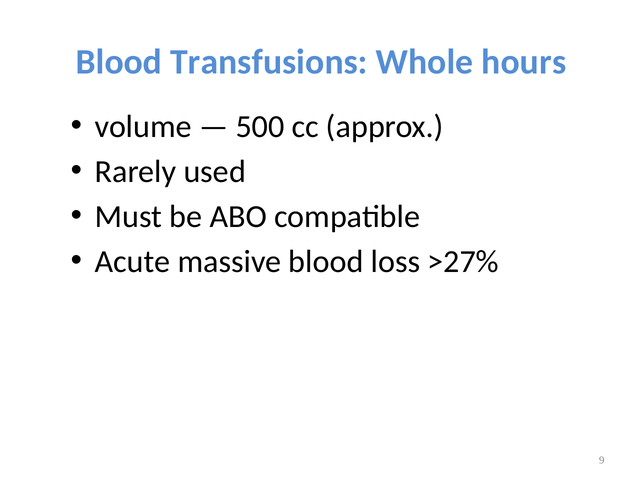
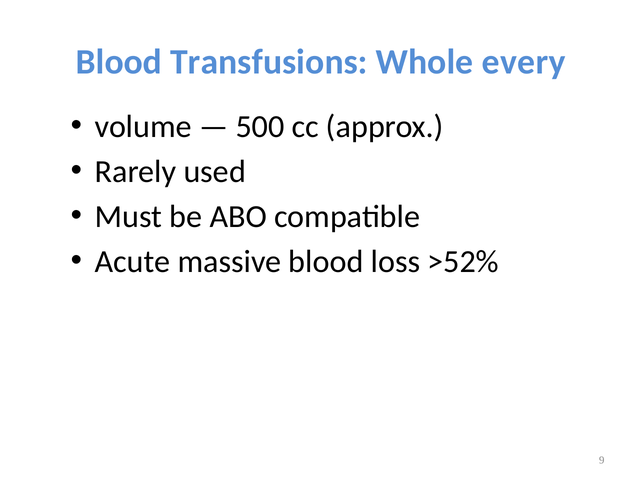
hours: hours -> every (524, 62)
>27%: >27% -> >52% (463, 262)
